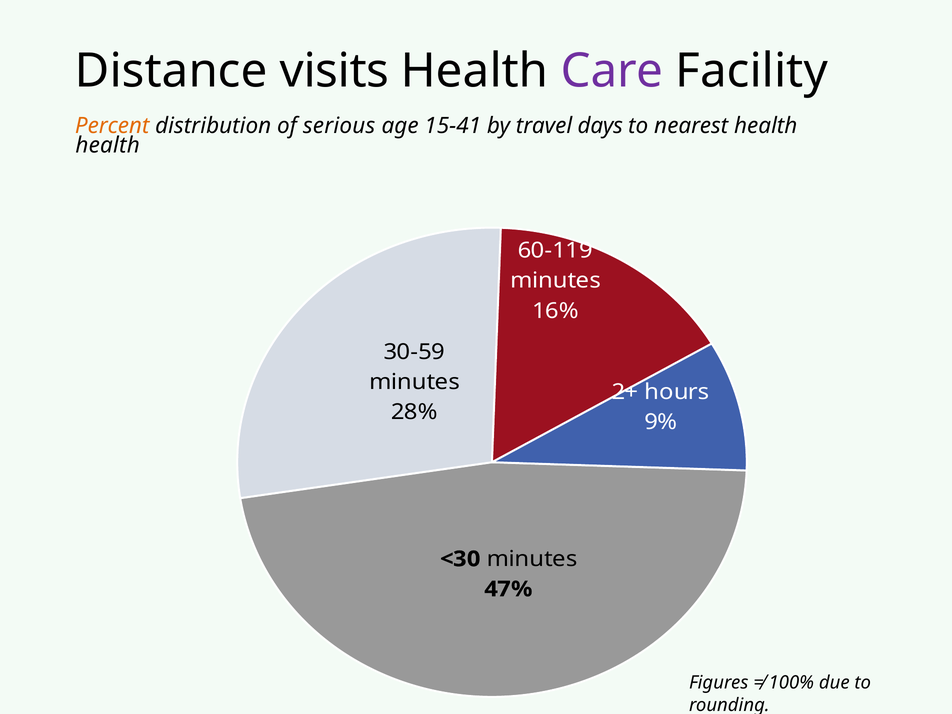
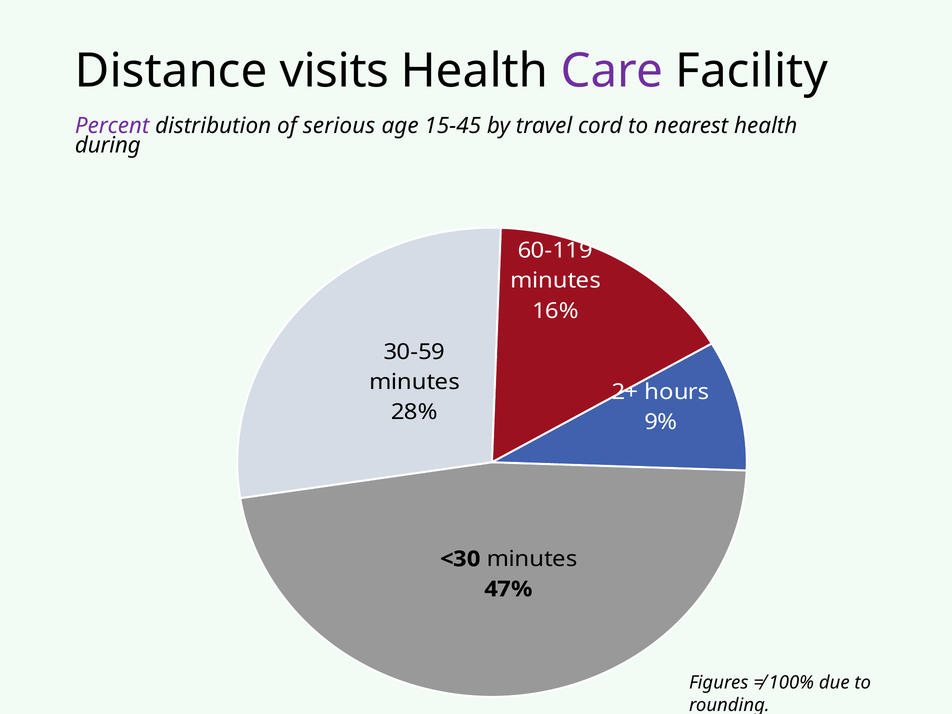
Percent colour: orange -> purple (112, 126)
15-41: 15-41 -> 15-45 (453, 126)
days: days -> cord (600, 126)
health: health -> during (108, 145)
